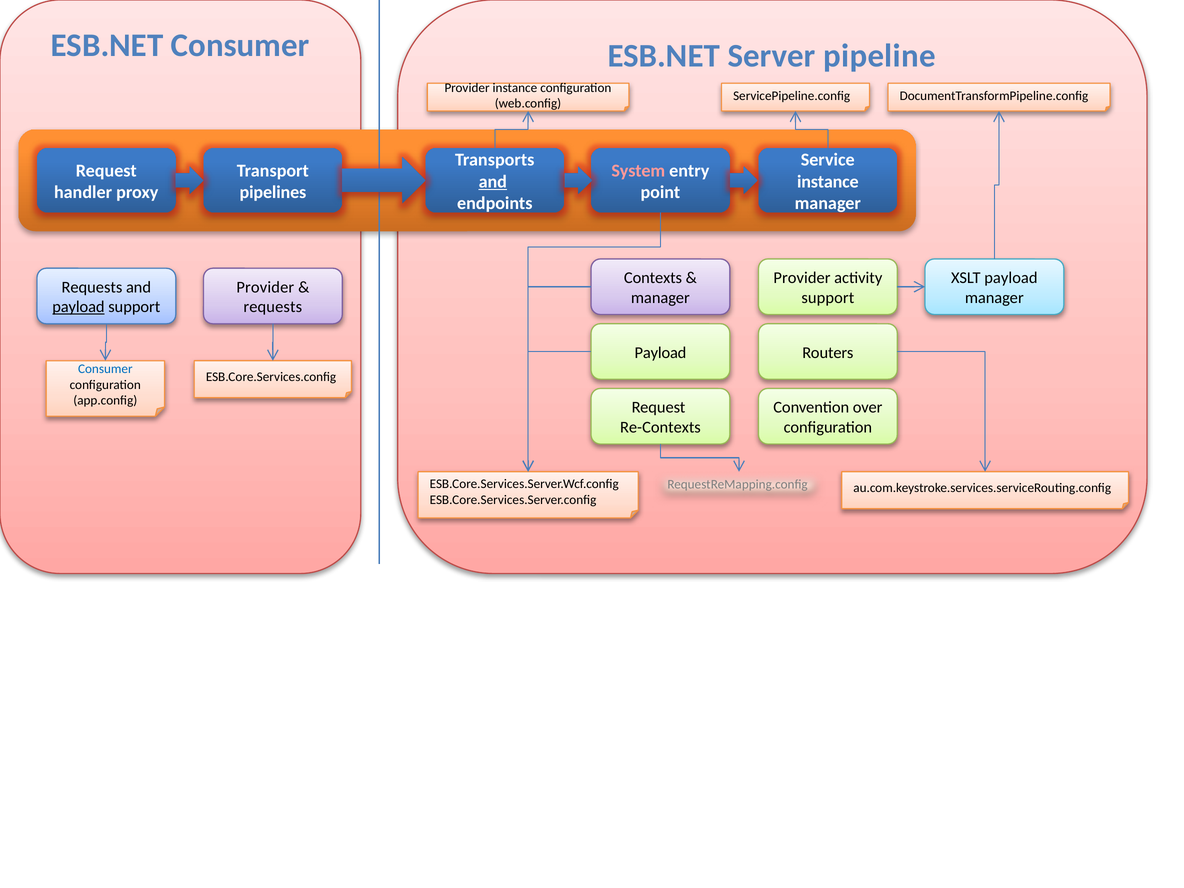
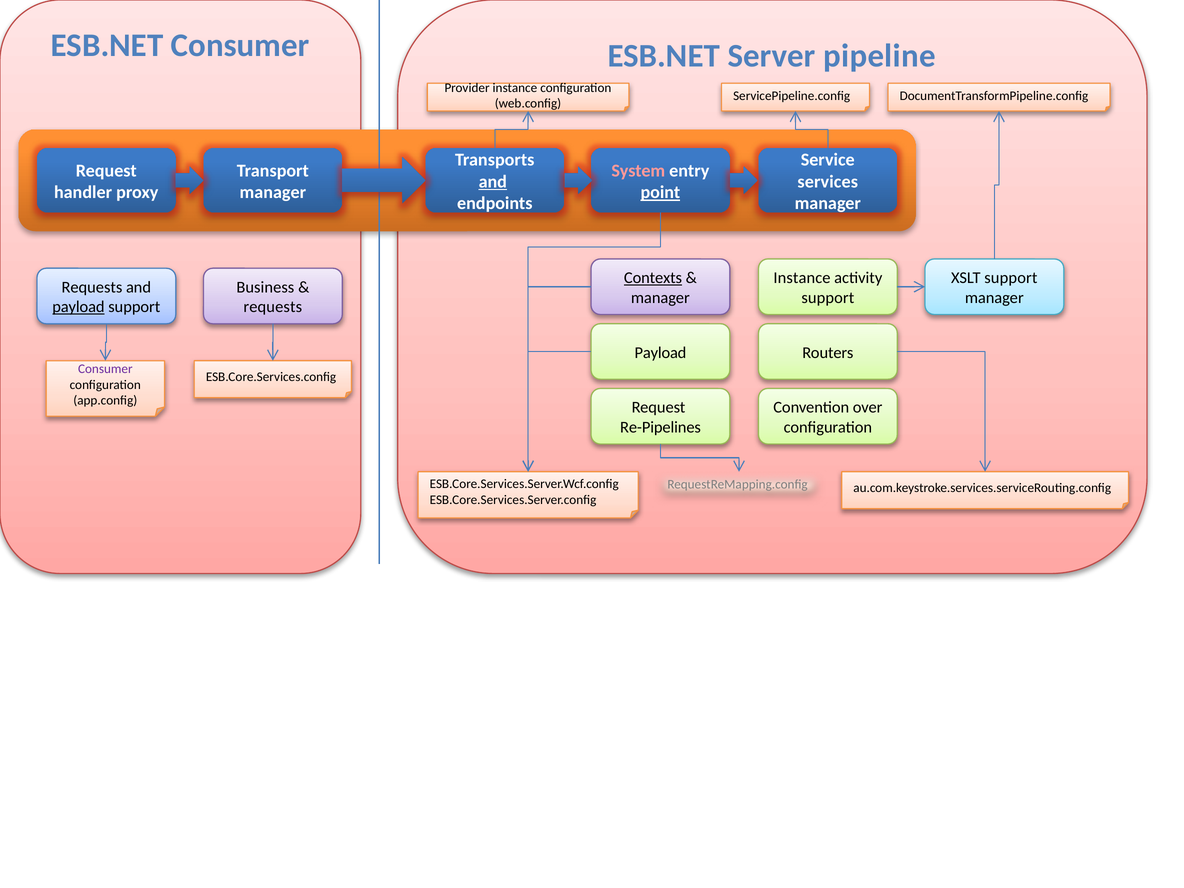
instance: instance -> services (828, 182)
pipelines: pipelines -> manager (273, 192)
point underline: none -> present (660, 192)
Contexts underline: none -> present (653, 278)
Provider: Provider -> Instance (802, 278)
XSLT payload: payload -> support (1011, 278)
Provider: Provider -> Business (265, 287)
Consumer colour: blue -> purple (105, 369)
Re-Contexts: Re-Contexts -> Re-Pipelines (660, 427)
